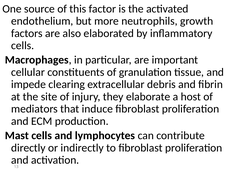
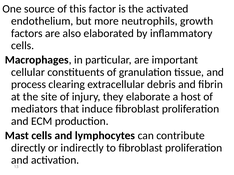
impede: impede -> process (29, 85)
